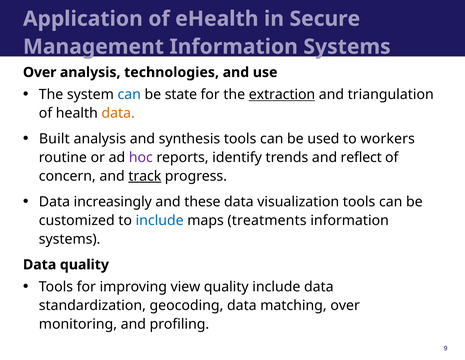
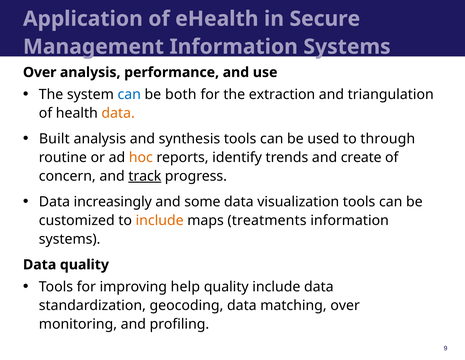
technologies: technologies -> performance (172, 72)
state: state -> both (181, 94)
extraction underline: present -> none (282, 94)
workers: workers -> through (388, 139)
hoc colour: purple -> orange (141, 157)
reflect: reflect -> create (361, 157)
these: these -> some (202, 201)
include colour: blue -> orange (160, 220)
view: view -> help (185, 286)
